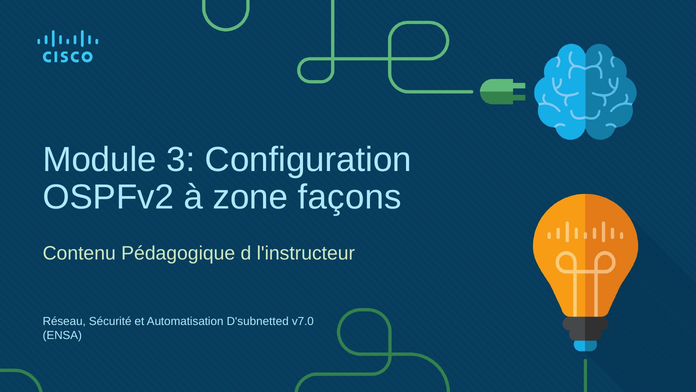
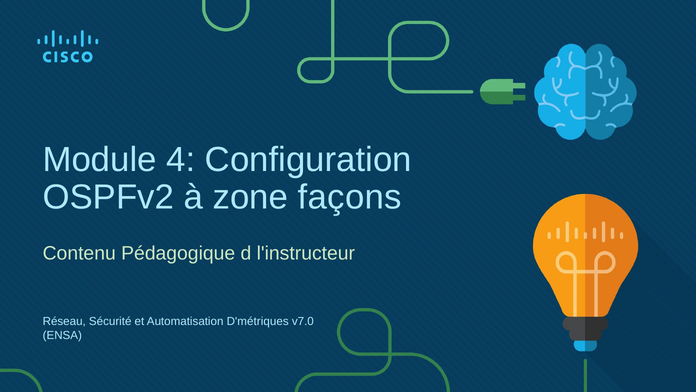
3: 3 -> 4 (181, 160)
D'subnetted: D'subnetted -> D'métriques (258, 321)
